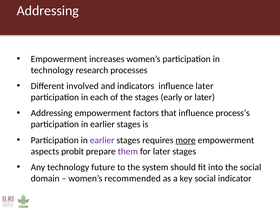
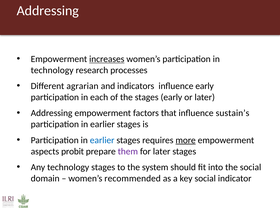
increases underline: none -> present (107, 59)
involved: involved -> agrarian (82, 86)
influence later: later -> early (205, 86)
process’s: process’s -> sustain’s (233, 113)
earlier colour: purple -> blue (102, 140)
technology future: future -> stages (103, 167)
